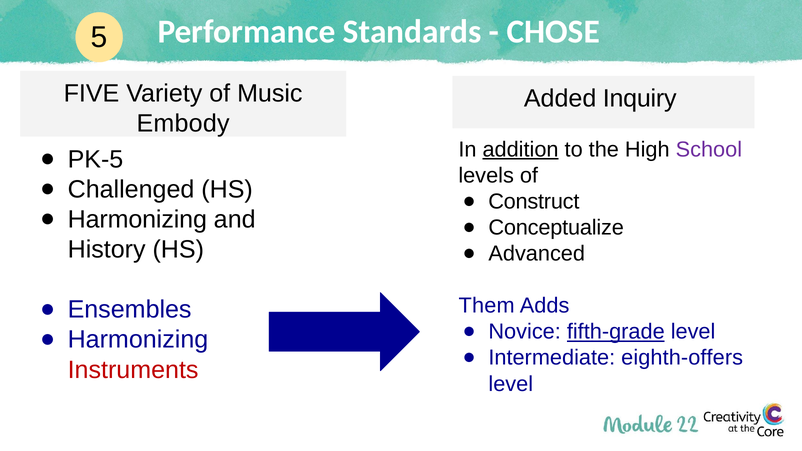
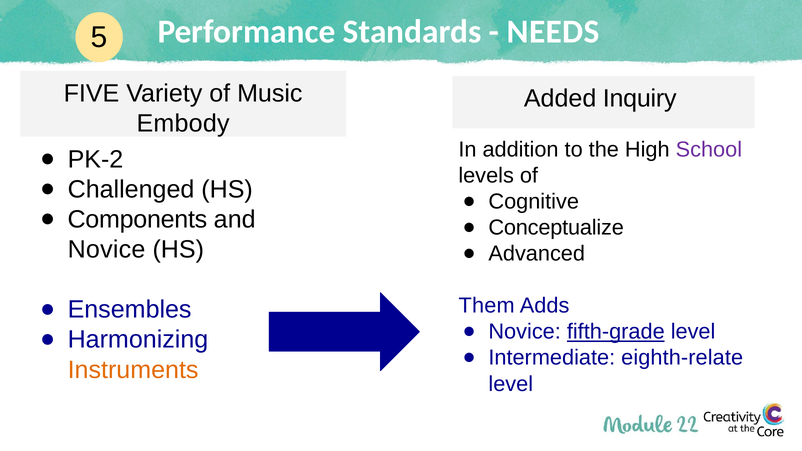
CHOSE: CHOSE -> NEEDS (553, 32)
addition underline: present -> none (521, 150)
PK-5: PK-5 -> PK-2 (95, 159)
Construct: Construct -> Cognitive (534, 202)
Harmonizing: Harmonizing -> Components (137, 219)
History: History -> Novice (107, 250)
eighth-offers: eighth-offers -> eighth-relate (682, 358)
Instruments colour: red -> orange (133, 370)
